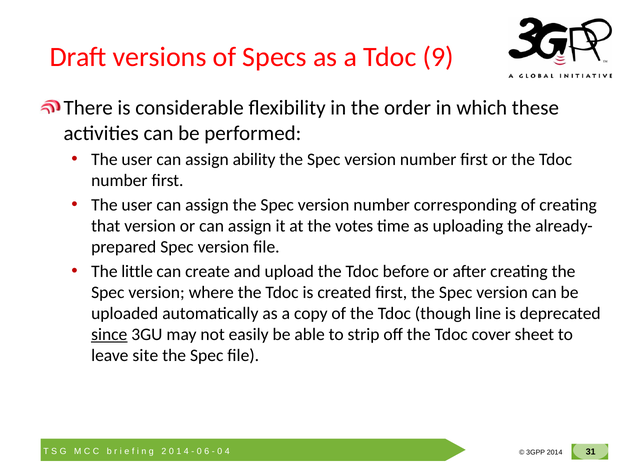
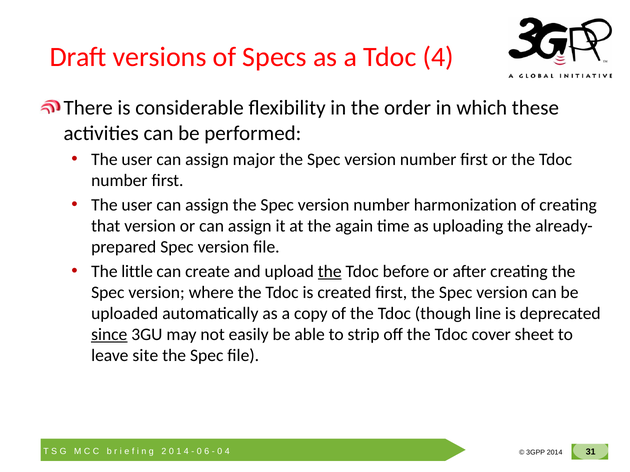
Tdoc 9: 9 -> 4 (438, 57)
ability: ability -> major (254, 160)
corresponding: corresponding -> harmonization (465, 205)
votes: votes -> again (354, 226)
the underline: none -> present (330, 272)
